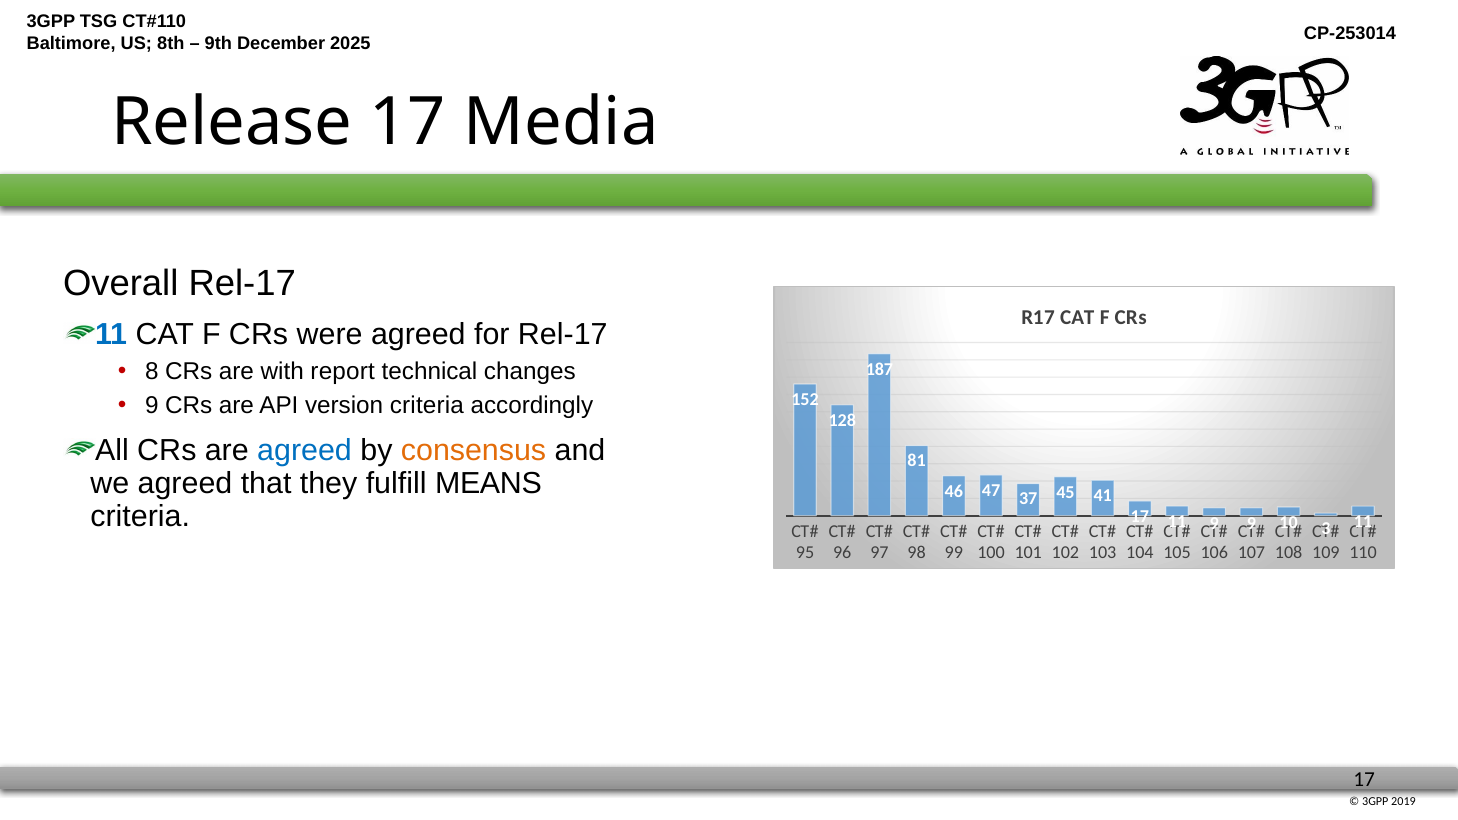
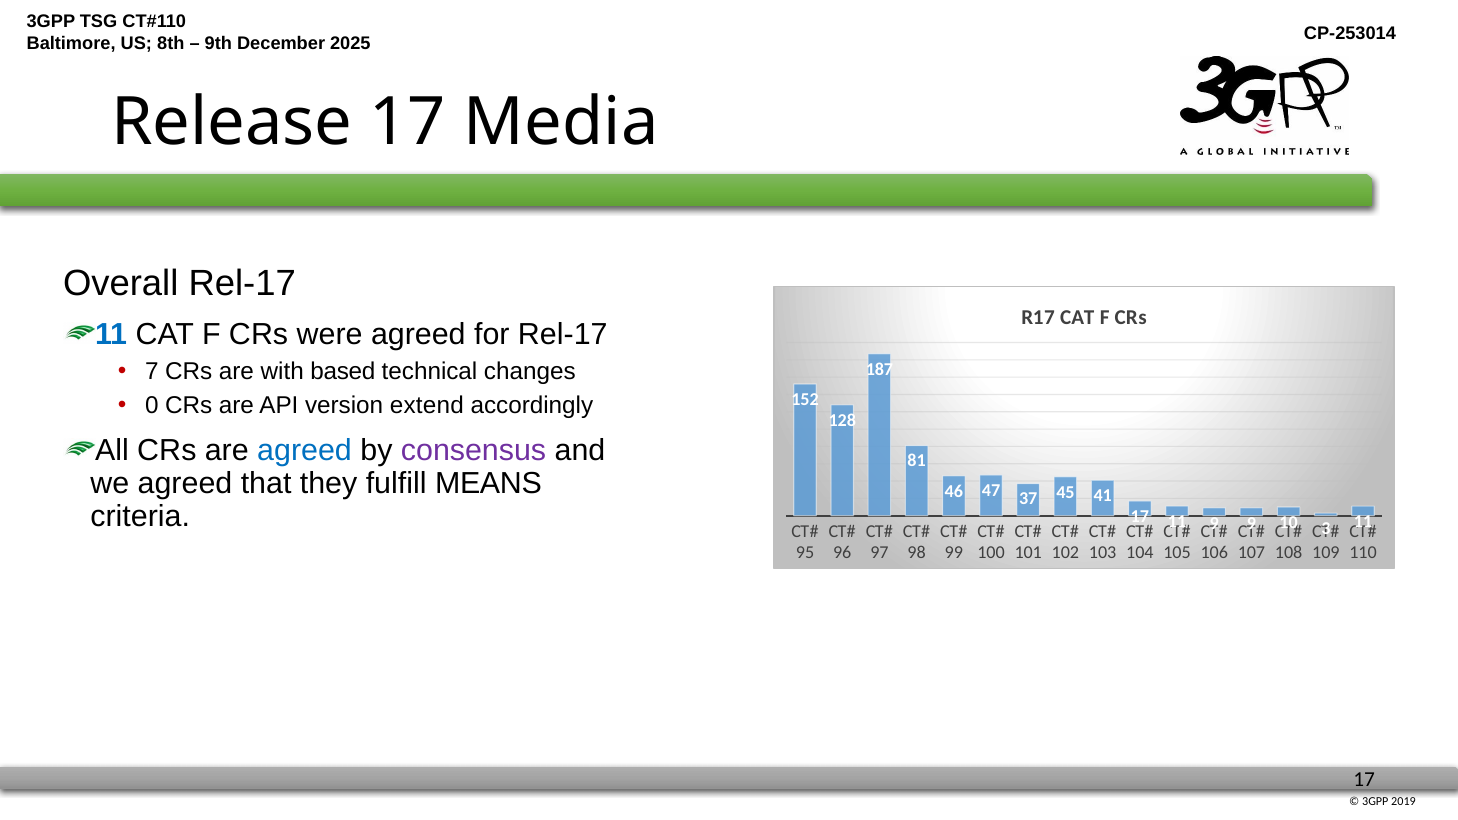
8: 8 -> 7 (152, 372)
report: report -> based (343, 372)
9: 9 -> 0 (152, 406)
version criteria: criteria -> extend (427, 406)
consensus colour: orange -> purple (474, 450)
